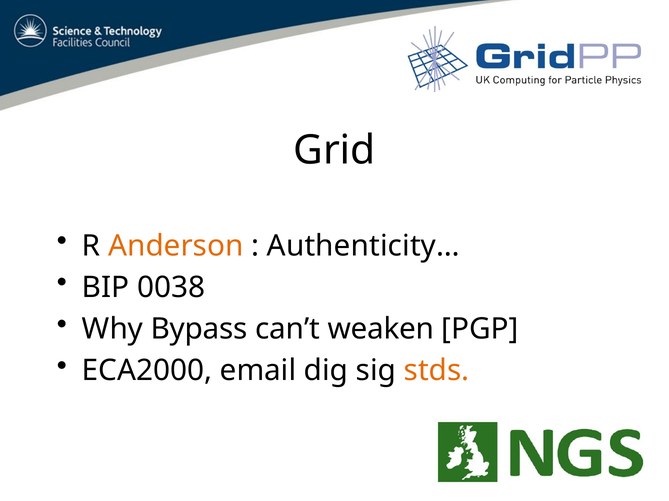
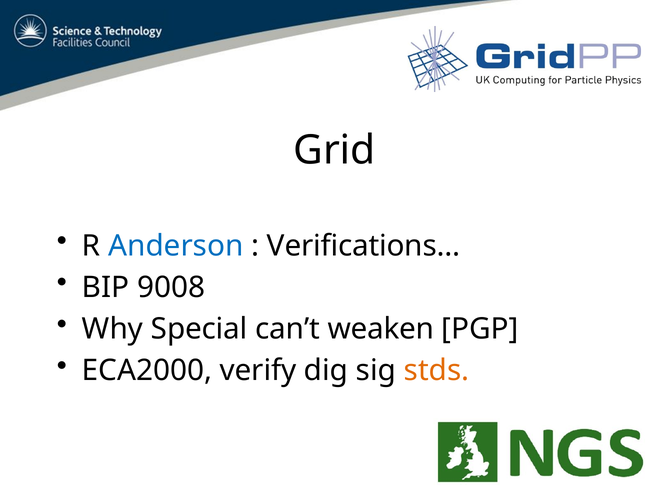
Anderson colour: orange -> blue (176, 246)
Authenticity…: Authenticity… -> Verifications… (364, 246)
0038: 0038 -> 9008 (171, 288)
Bypass: Bypass -> Special (199, 330)
email: email -> verify (258, 371)
